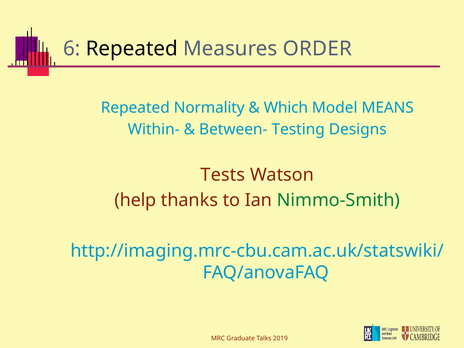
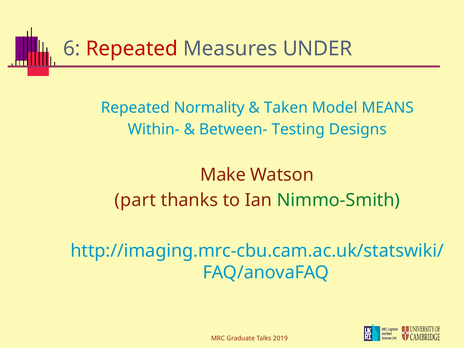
Repeated colour: black -> red (132, 49)
ORDER: ORDER -> UNDER (318, 49)
Which: Which -> Taken (286, 108)
Tests: Tests -> Make (223, 175)
help: help -> part (135, 200)
